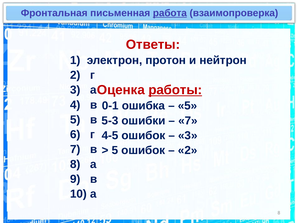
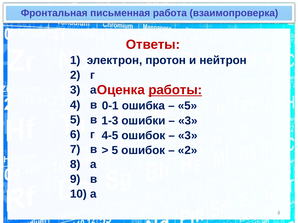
работа underline: present -> none (170, 13)
5-3: 5-3 -> 1-3 (110, 121)
7: 7 -> 3 (188, 121)
